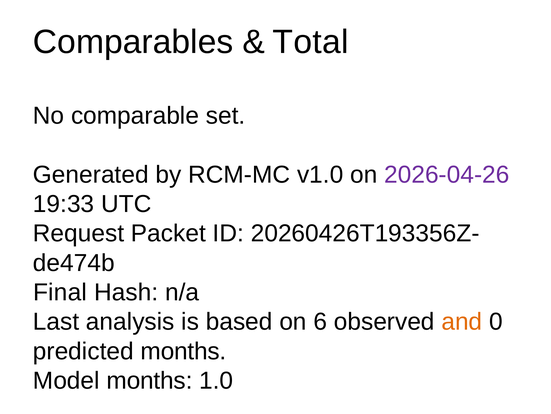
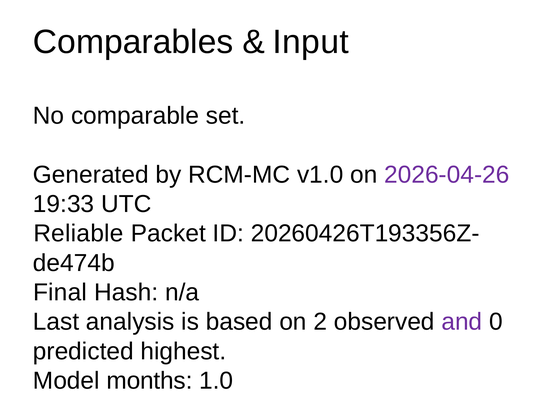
Total: Total -> Input (311, 42)
Request: Request -> Reliable (78, 233)
6: 6 -> 2 (320, 321)
and colour: orange -> purple (462, 321)
predicted months: months -> highest (183, 351)
